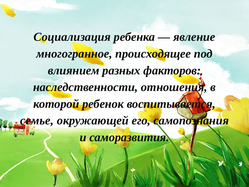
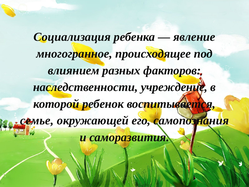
отношения: отношения -> учреждение (174, 87)
